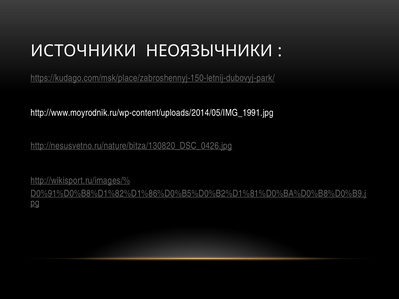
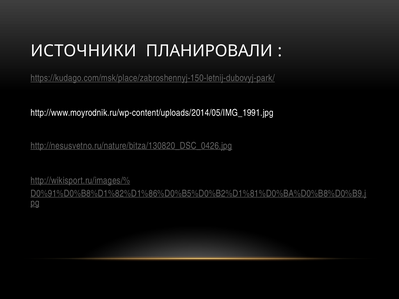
НЕОЯЗЫЧНИКИ: НЕОЯЗЫЧНИКИ -> ПЛАНИРОВАЛИ (209, 51)
